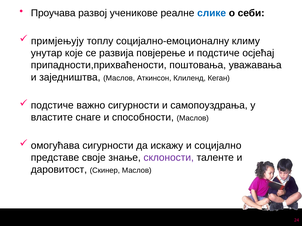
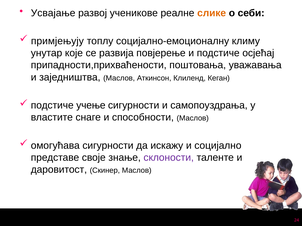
Проучава: Проучава -> Усвајање (53, 13)
слике colour: blue -> orange (212, 13)
важно: важно -> учење (91, 106)
